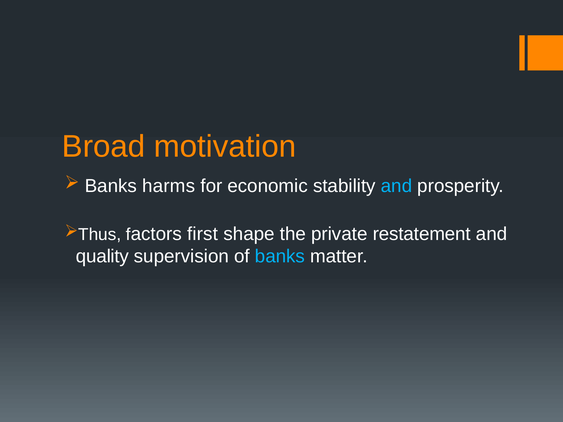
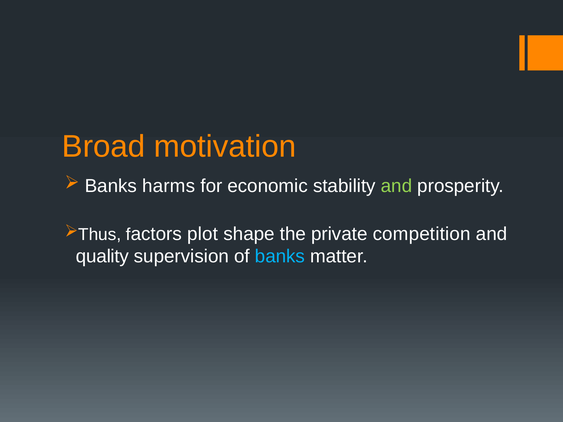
and colour: light blue -> light green (396, 186)
first: first -> plot (203, 234)
restatement: restatement -> competition (422, 234)
